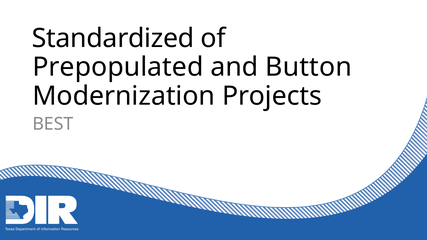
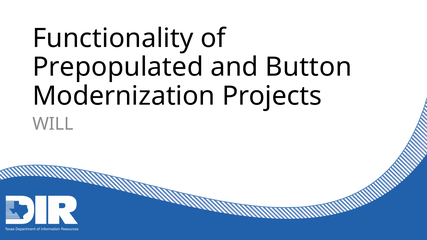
Standardized: Standardized -> Functionality (113, 38)
BEST: BEST -> WILL (53, 124)
